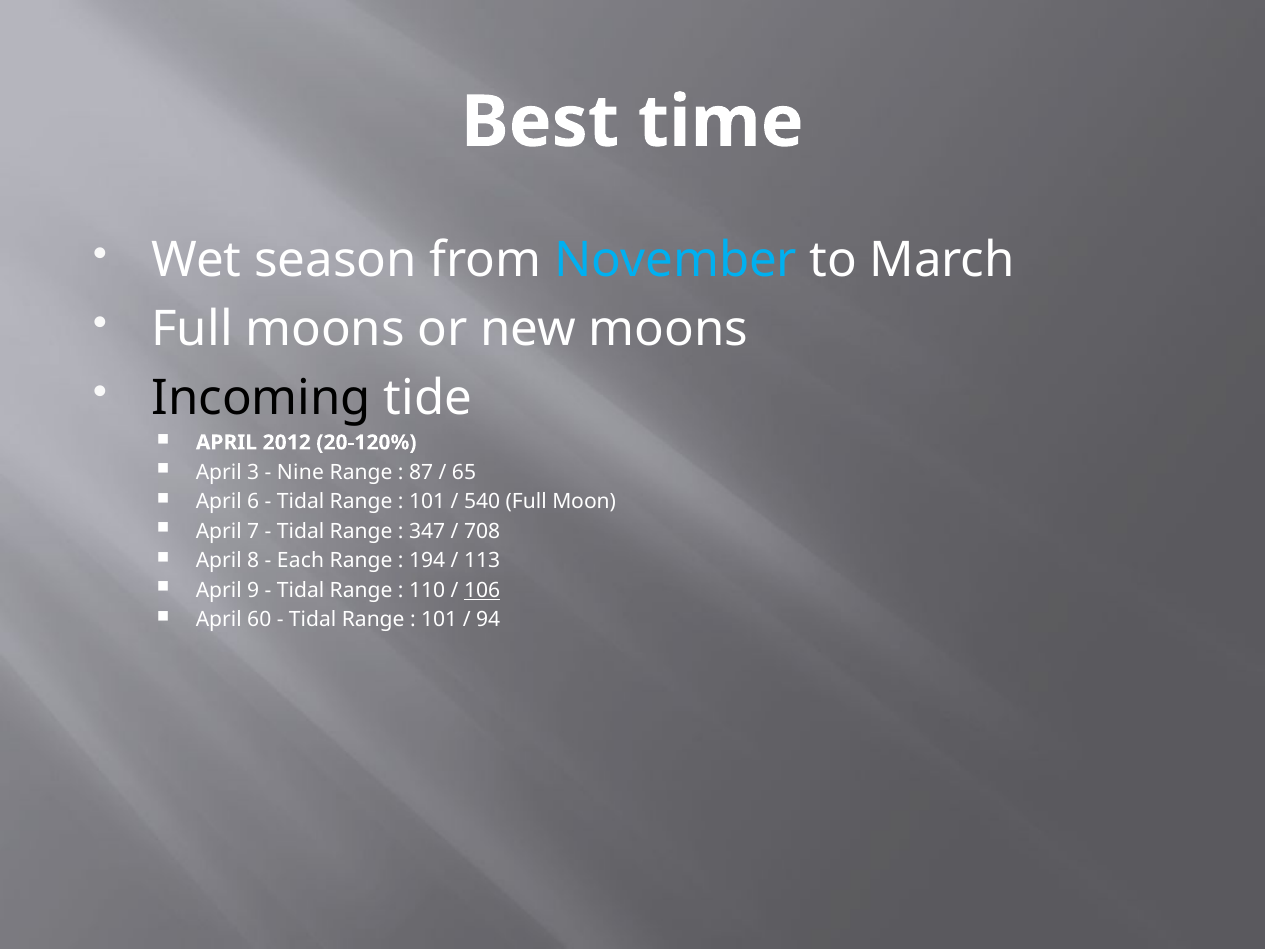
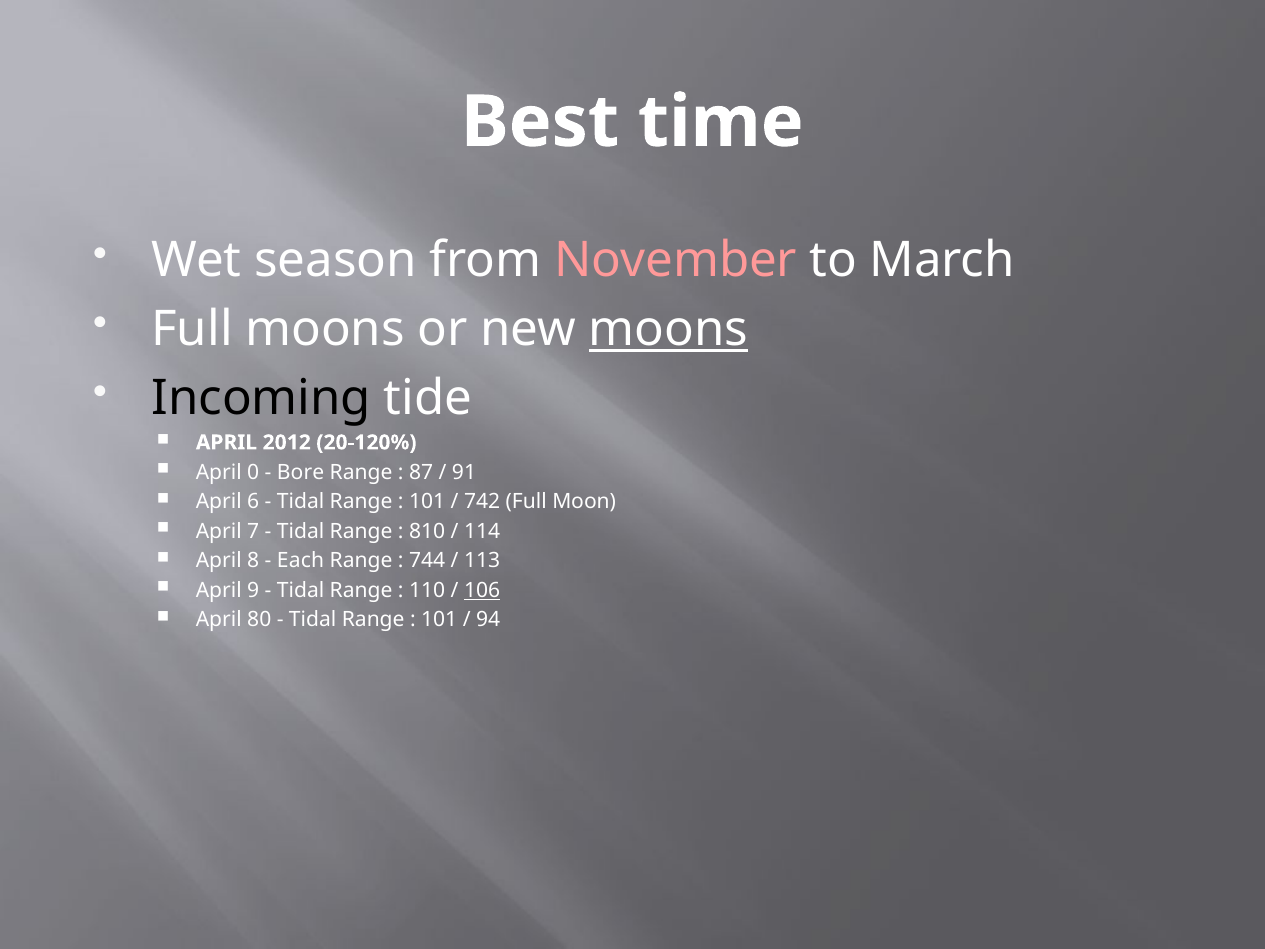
November colour: light blue -> pink (676, 260)
moons underline: none -> present (668, 329)
3: 3 -> 0 (253, 472)
Nine: Nine -> Bore (301, 472)
65: 65 -> 91 (464, 472)
540: 540 -> 742 (482, 501)
347: 347 -> 810 (427, 531)
708: 708 -> 114 (482, 531)
194: 194 -> 744 (427, 561)
60: 60 -> 80 (259, 620)
